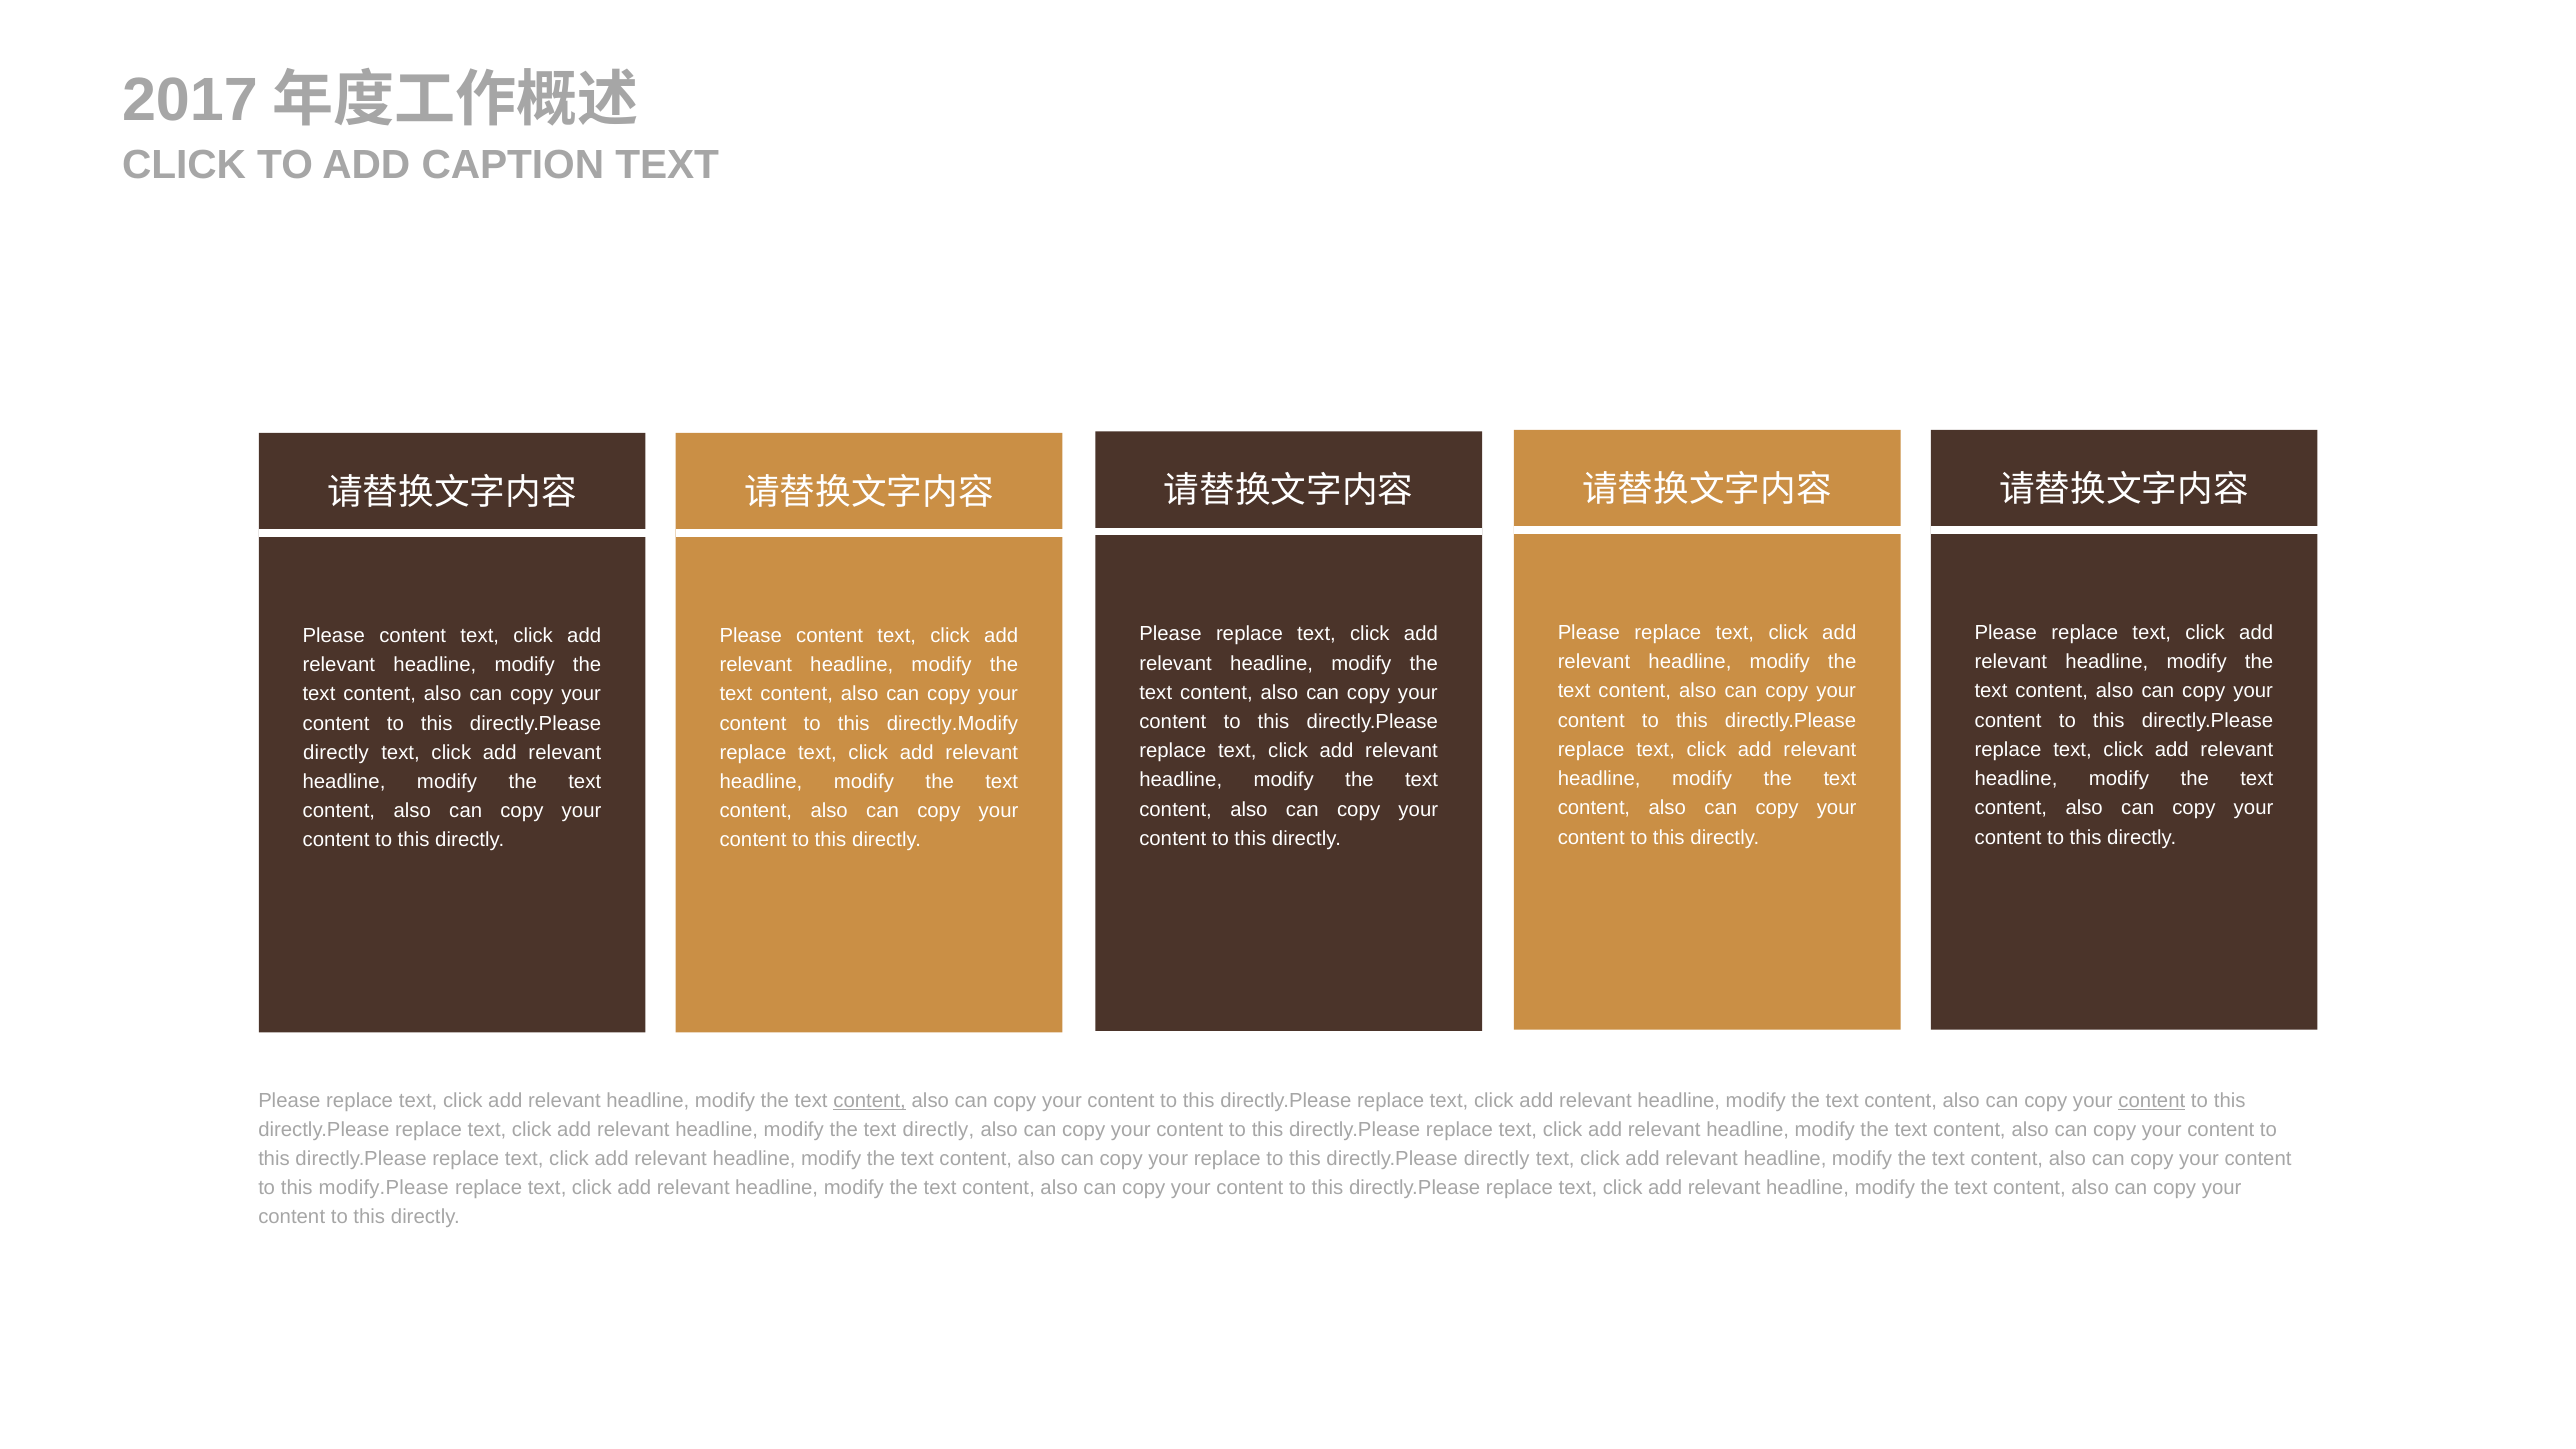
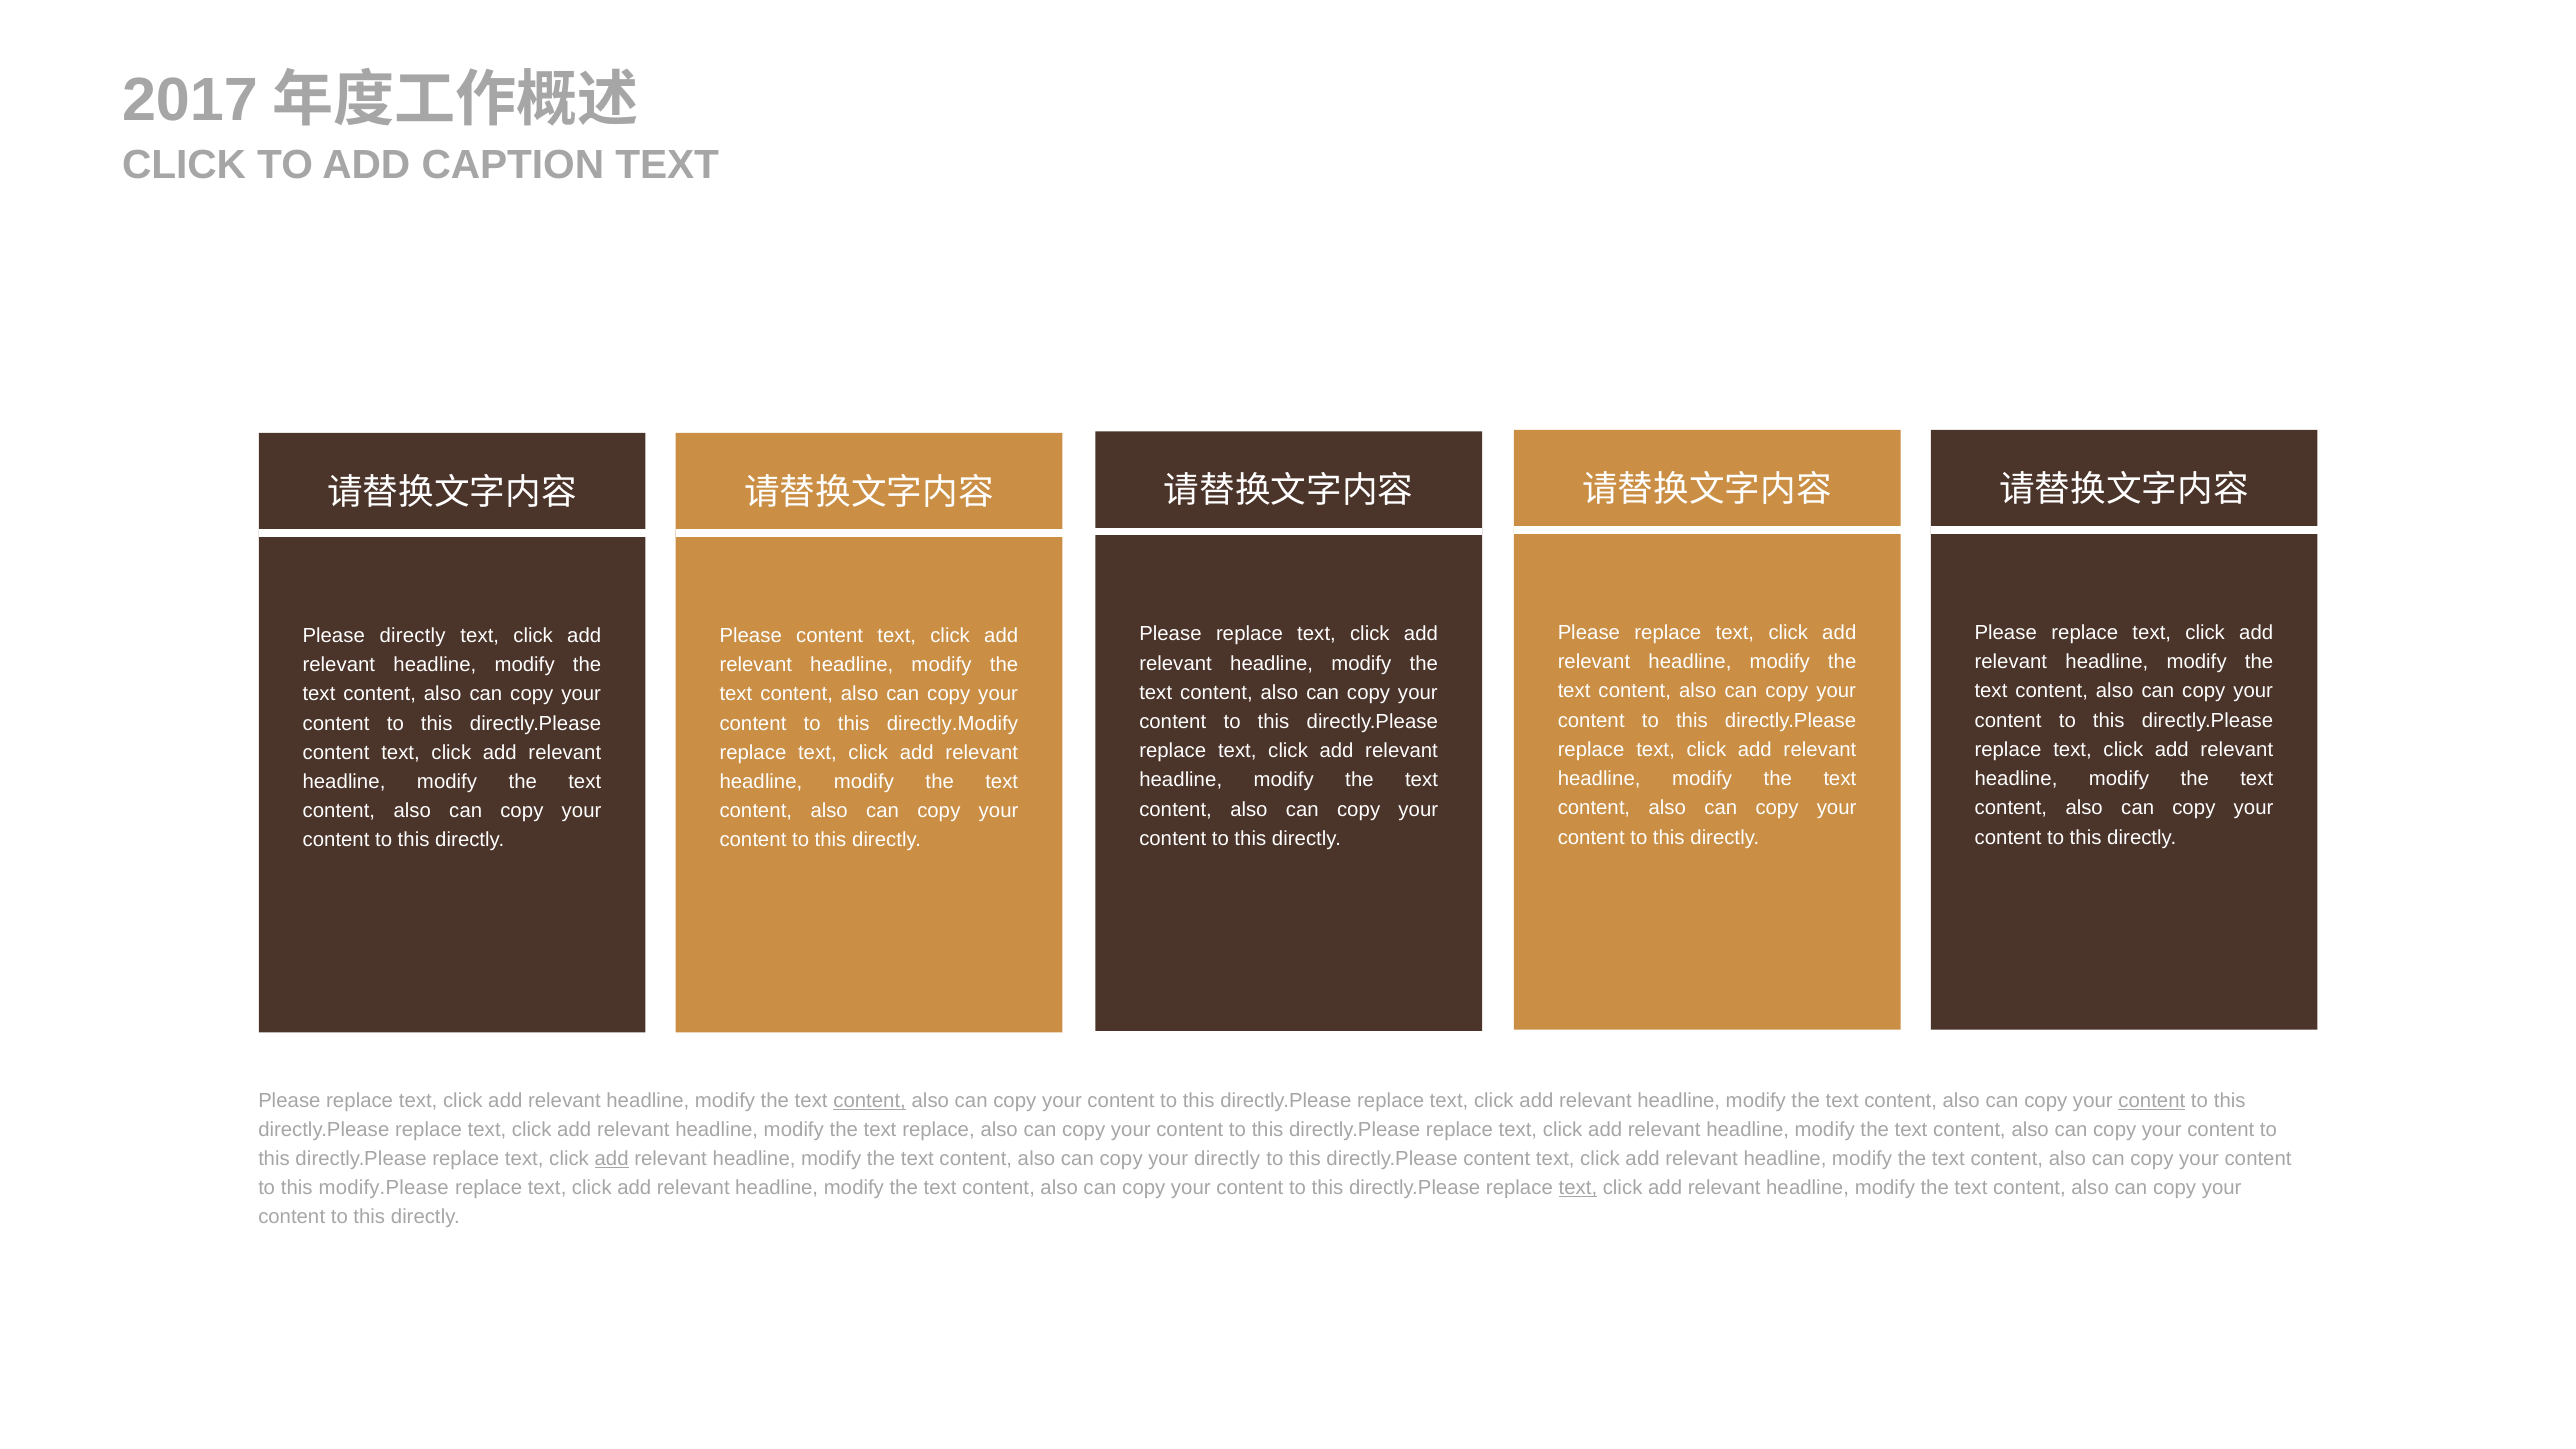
content: content -> directly (413, 636)
directly: directly -> content (336, 753)
text directly: directly -> replace (938, 1130)
add underline: none -> present (612, 1159)
your replace: replace -> directly (1227, 1159)
directly: directly -> content (1497, 1159)
text underline: none -> present (1578, 1188)
